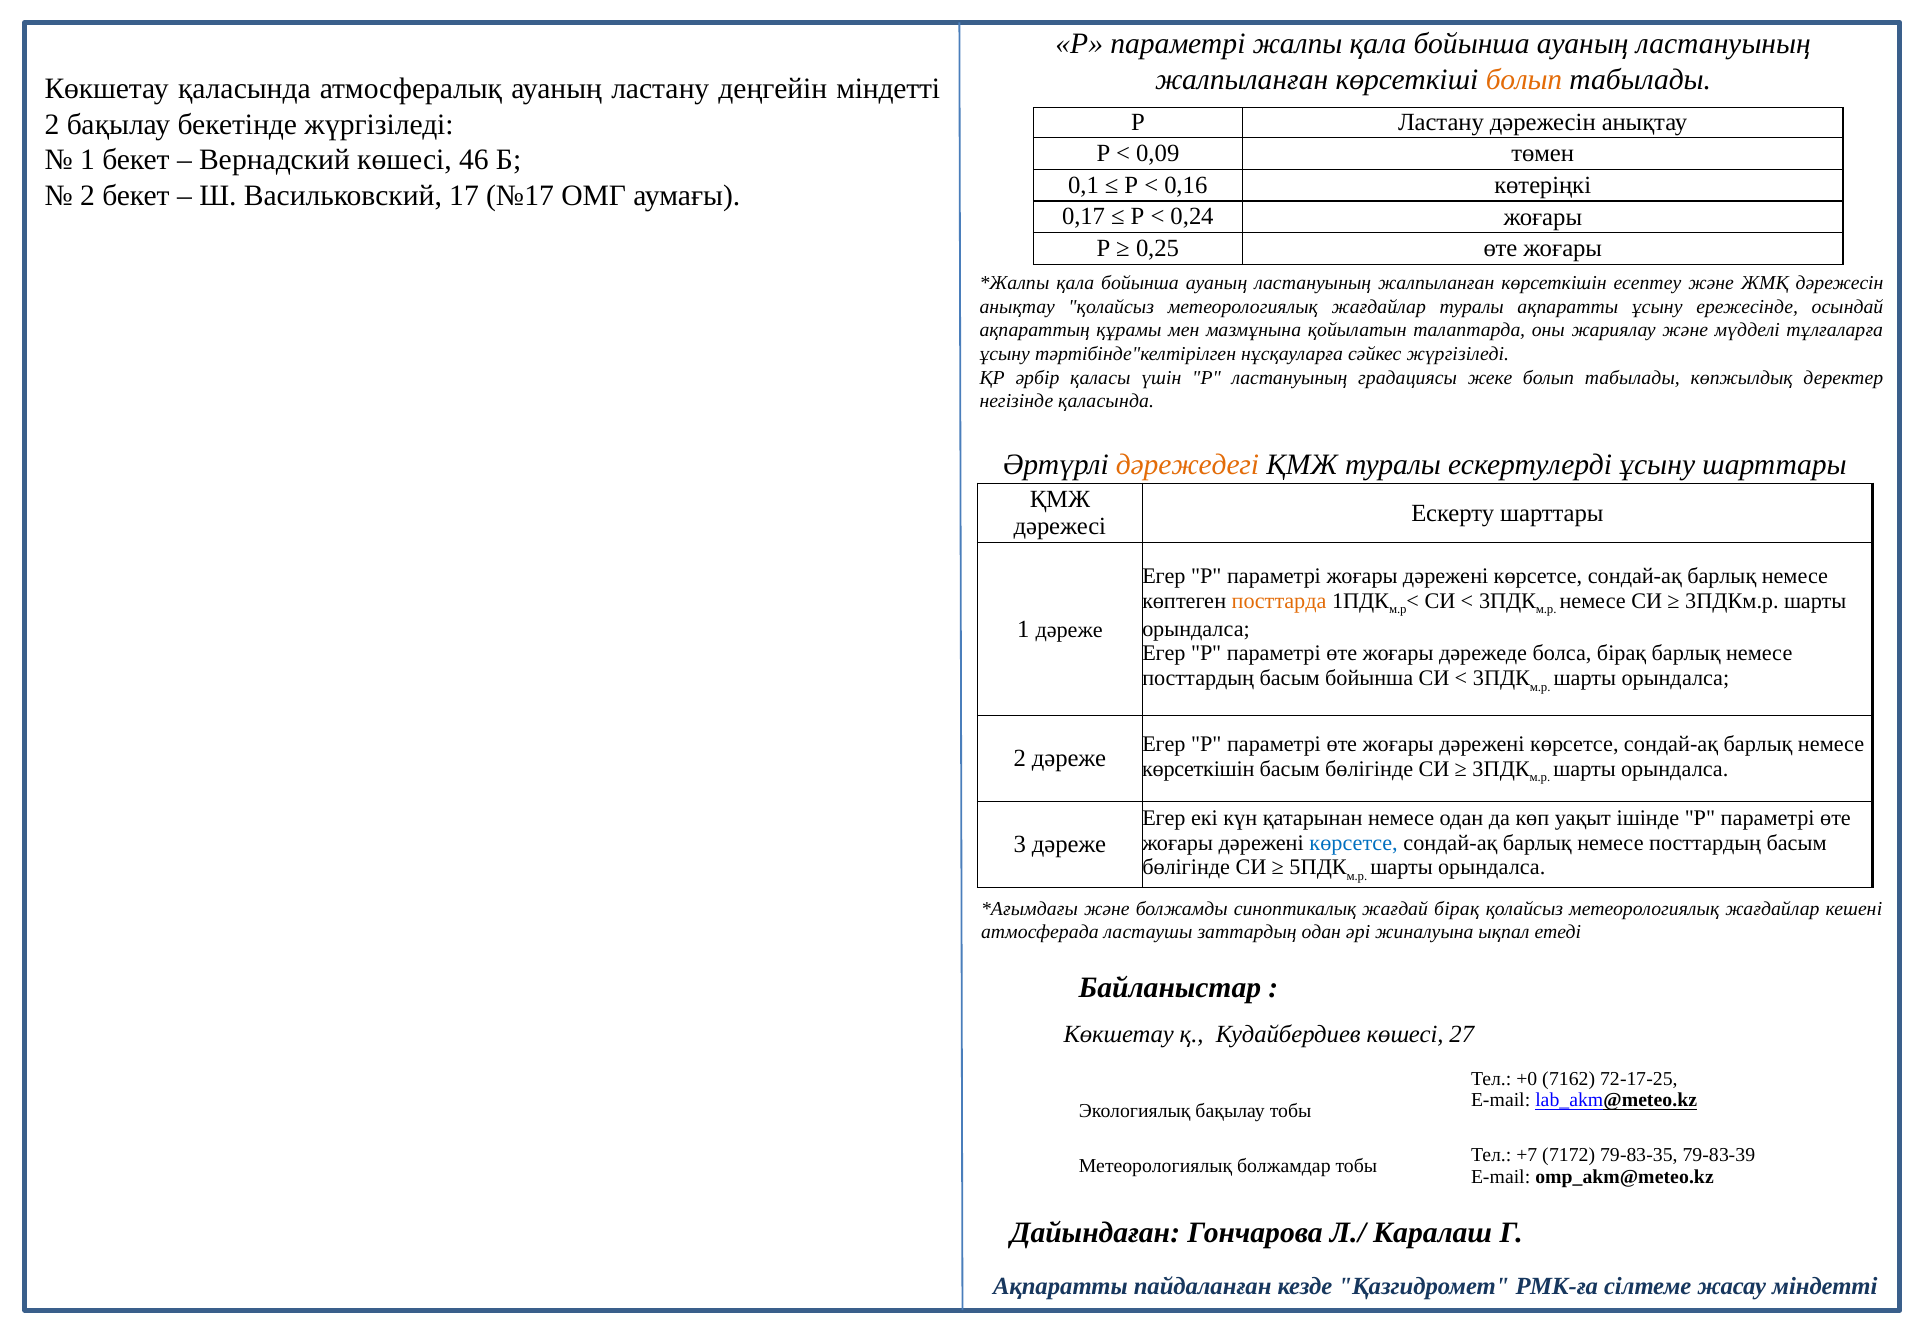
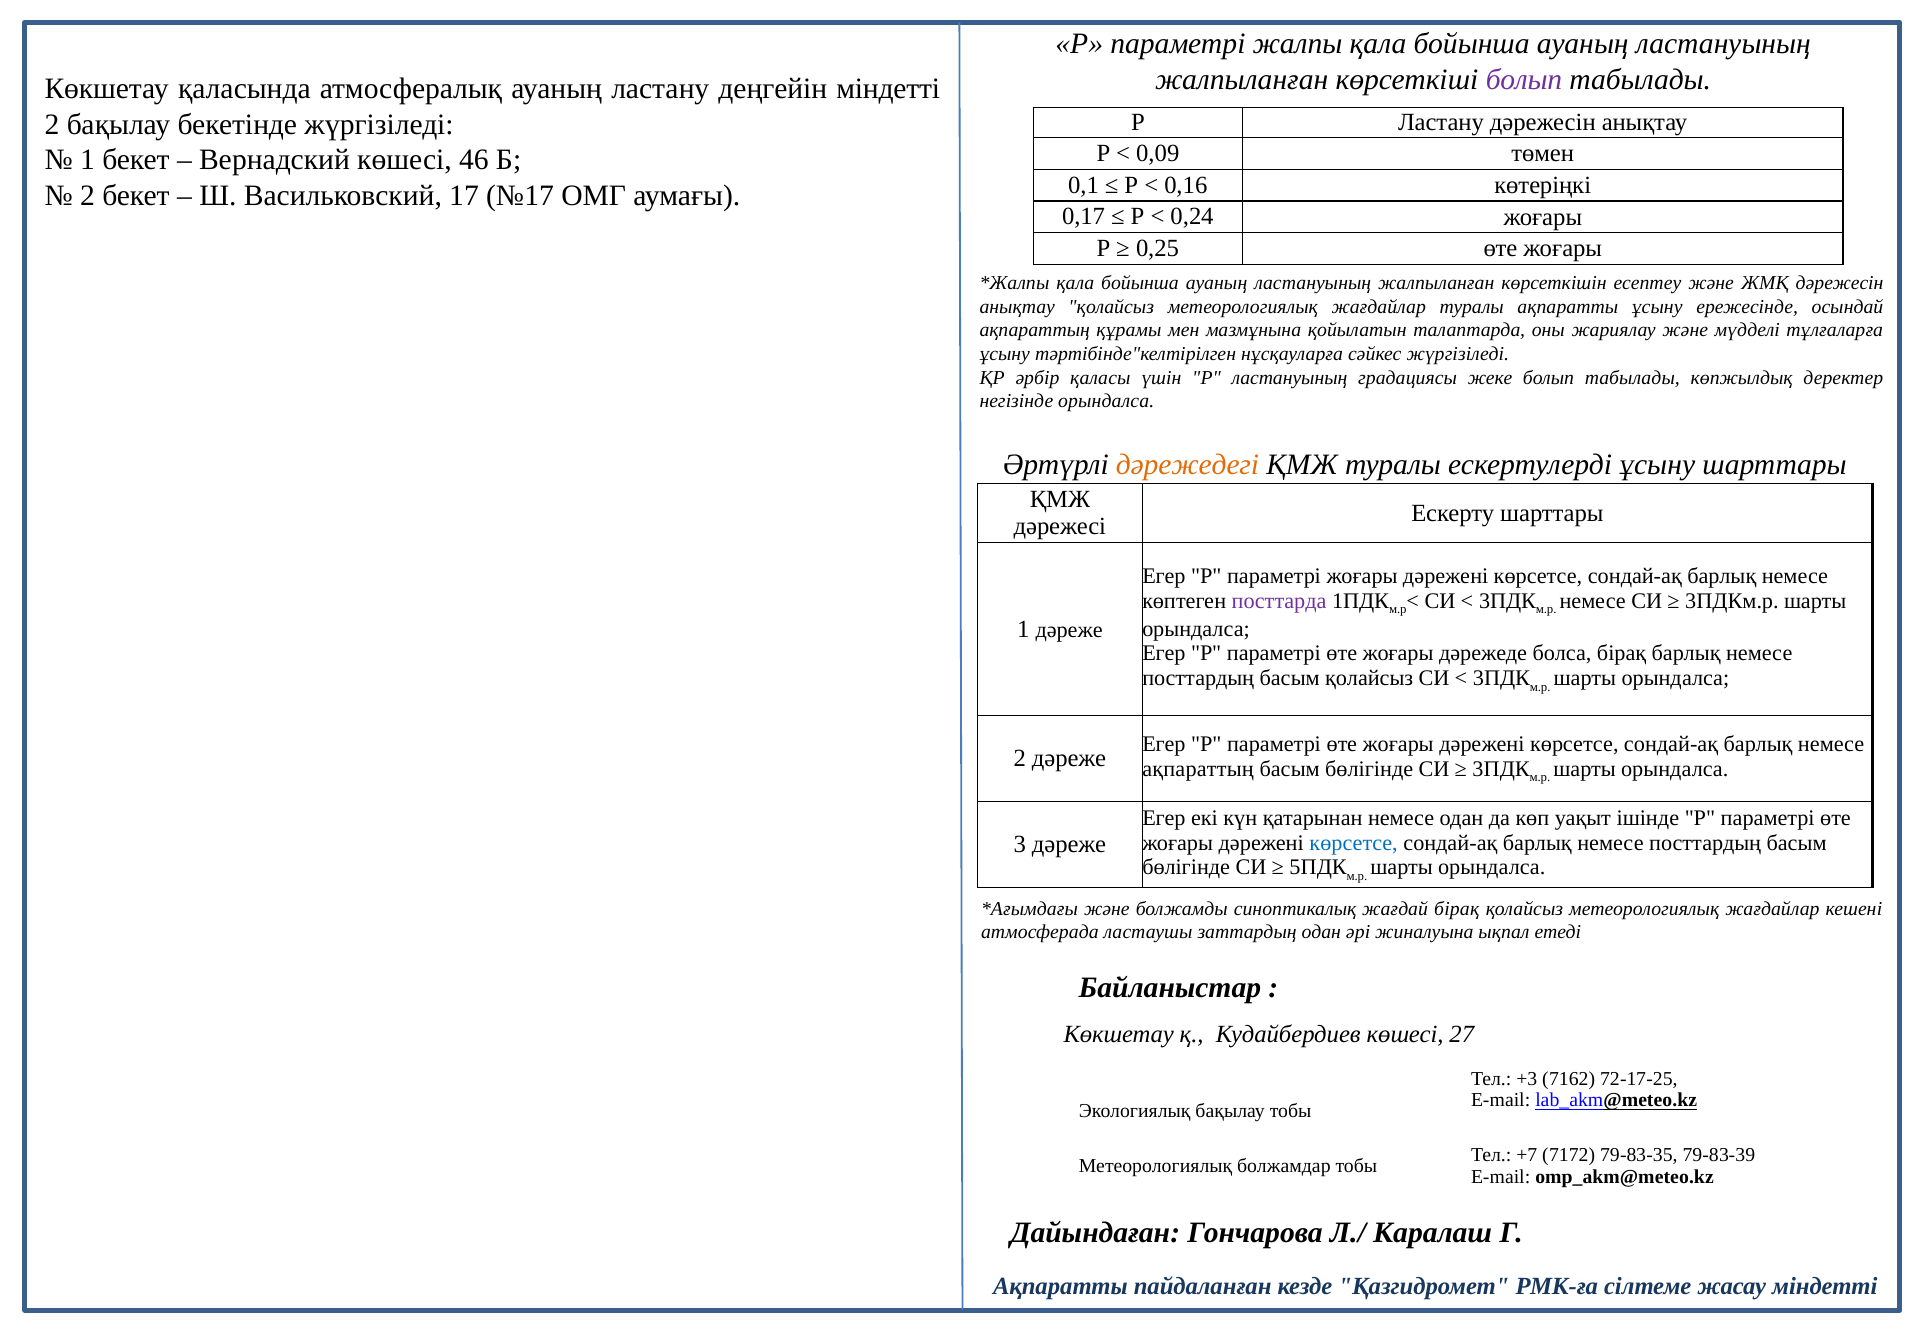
болып colour: orange -> purple (1524, 80)
негізінде қаласында: қаласында -> орындалса (1106, 401)
посттарда colour: orange -> purple (1279, 601)
басым бойынша: бойынша -> қолайсыз (1369, 678)
көрсеткішін: көрсеткішін -> ақпараттың (1198, 769)
+0: +0 -> +3 (1527, 1078)
